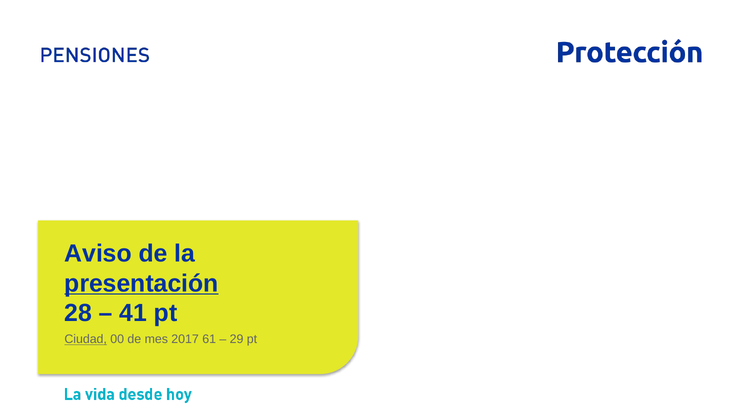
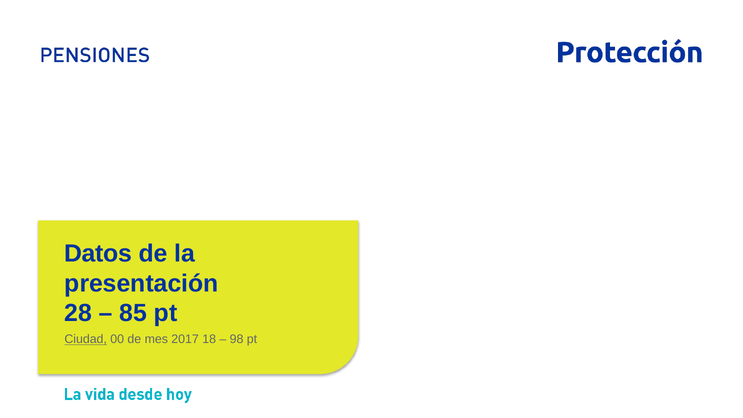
Aviso: Aviso -> Datos (98, 254)
presentación underline: present -> none (141, 283)
41: 41 -> 85 (133, 313)
61: 61 -> 18 (209, 339)
29: 29 -> 98 (237, 339)
